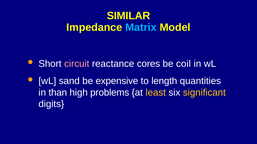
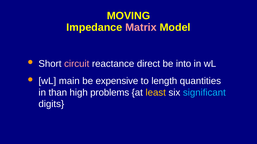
SIMILAR: SIMILAR -> MOVING (128, 16)
Matrix colour: light blue -> pink (141, 27)
cores: cores -> direct (148, 64)
coil: coil -> into (184, 64)
sand: sand -> main (69, 81)
significant colour: yellow -> light blue (204, 93)
